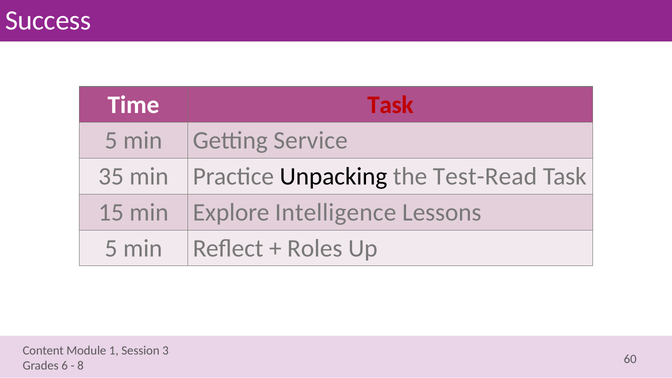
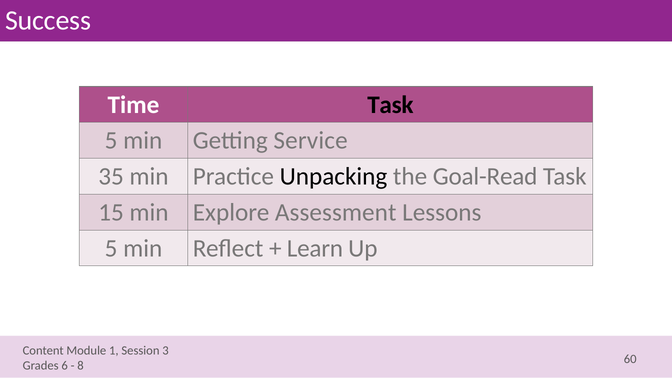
Task colour: red -> black (390, 105)
Test-Read: Test-Read -> Goal-Read (485, 176)
Intelligence: Intelligence -> Assessment (336, 212)
Roles: Roles -> Learn (315, 248)
